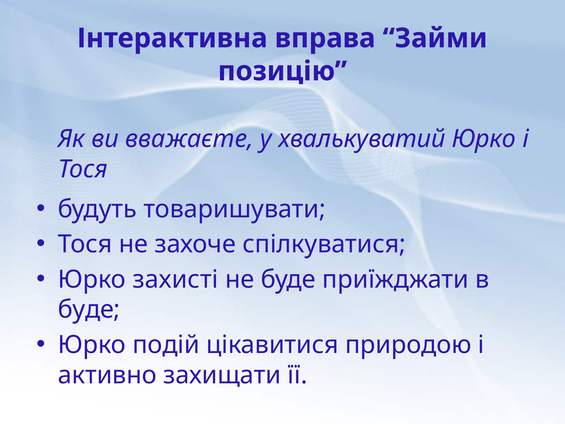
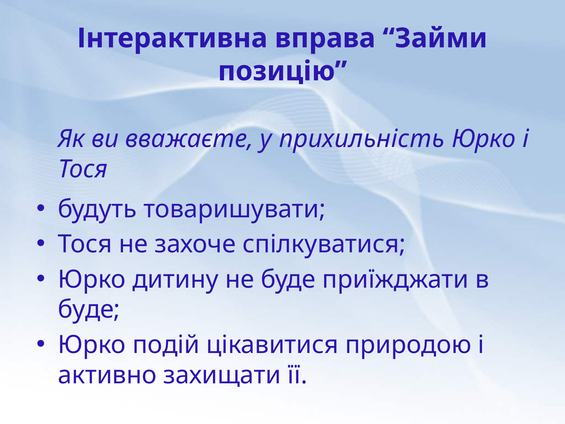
хвалькуватий: хвалькуватий -> прихильність (362, 139)
захисті: захисті -> дитину (175, 279)
